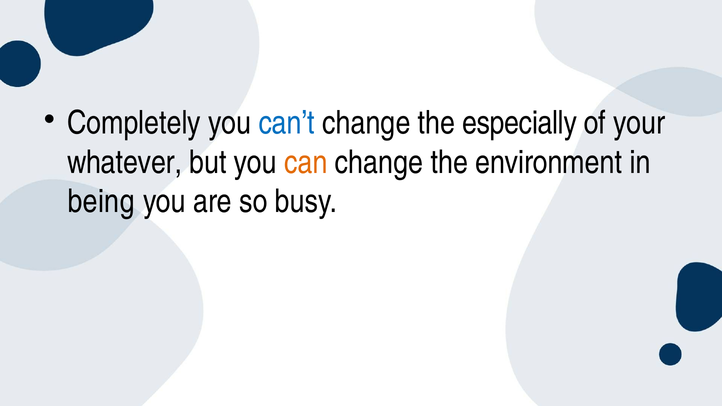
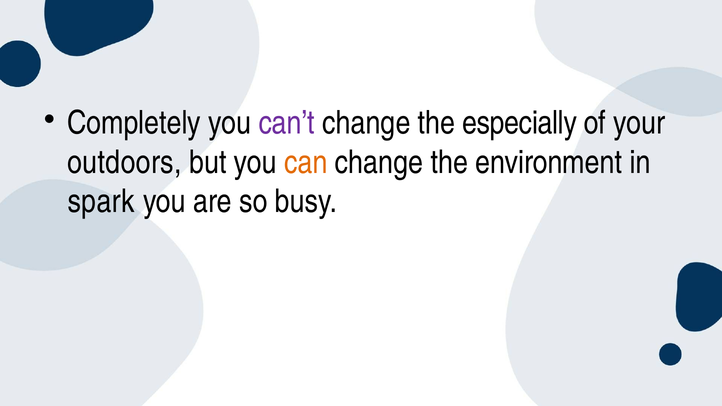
can’t colour: blue -> purple (287, 123)
whatever: whatever -> outdoors (124, 162)
being: being -> spark (101, 202)
